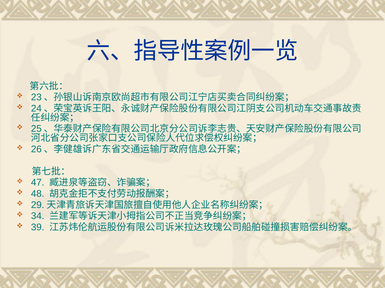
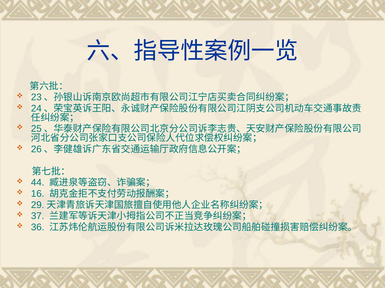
47: 47 -> 44 (38, 183)
48: 48 -> 16 (38, 194)
34: 34 -> 37 (38, 217)
39: 39 -> 36 (38, 228)
